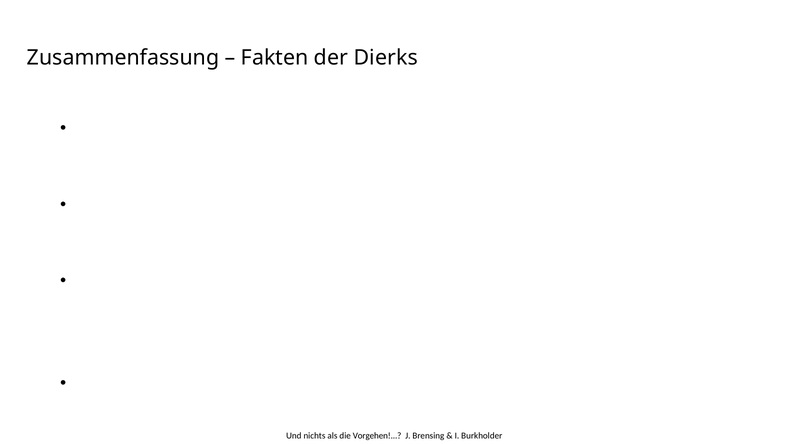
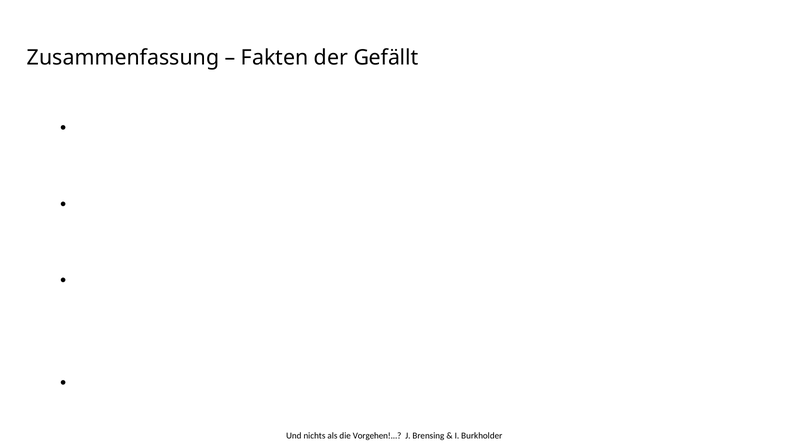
Dierks: Dierks -> Gefällt (386, 58)
